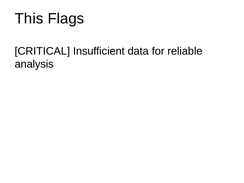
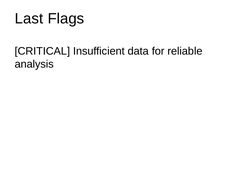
This: This -> Last (29, 19)
